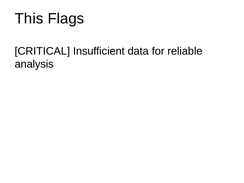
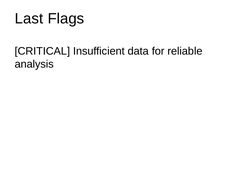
This: This -> Last (29, 19)
